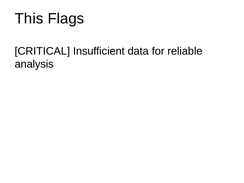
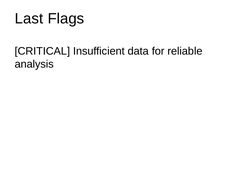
This: This -> Last (29, 19)
